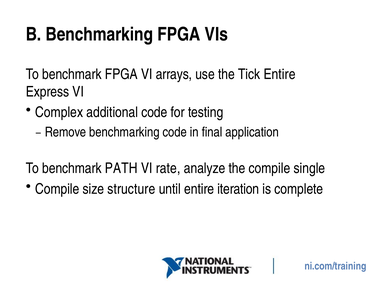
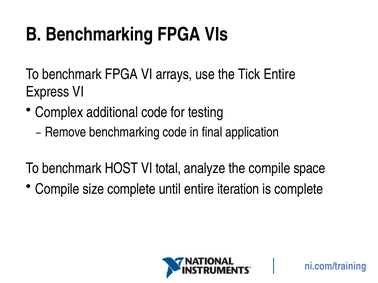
PATH: PATH -> HOST (121, 169)
rate: rate -> total (168, 169)
single: single -> space (309, 169)
size structure: structure -> complete (131, 189)
